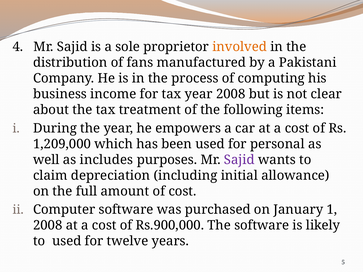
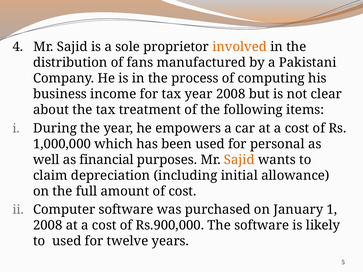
1,209,000: 1,209,000 -> 1,000,000 (62, 144)
includes: includes -> financial (107, 160)
Sajid colour: purple -> orange (239, 160)
